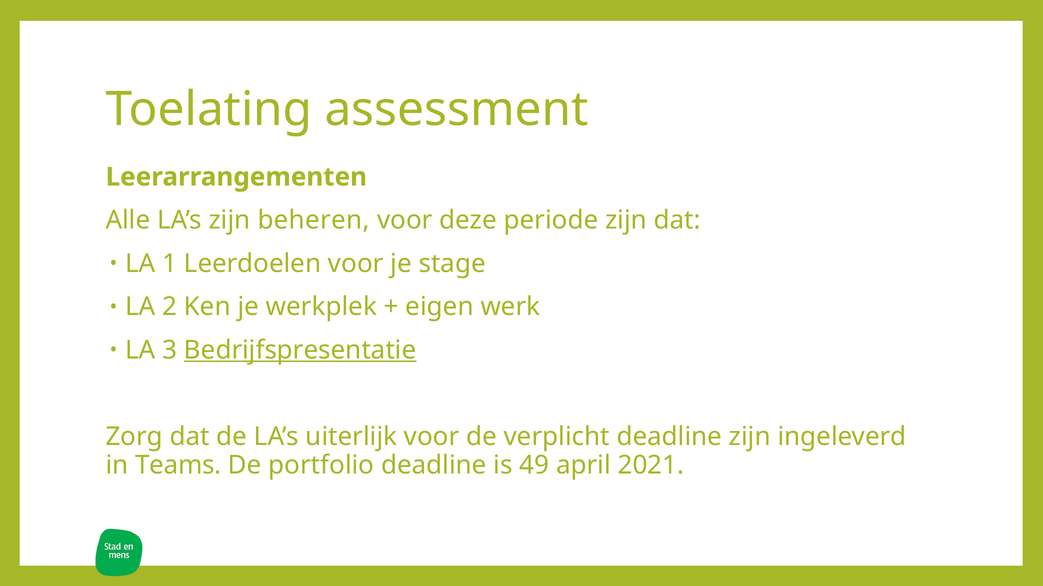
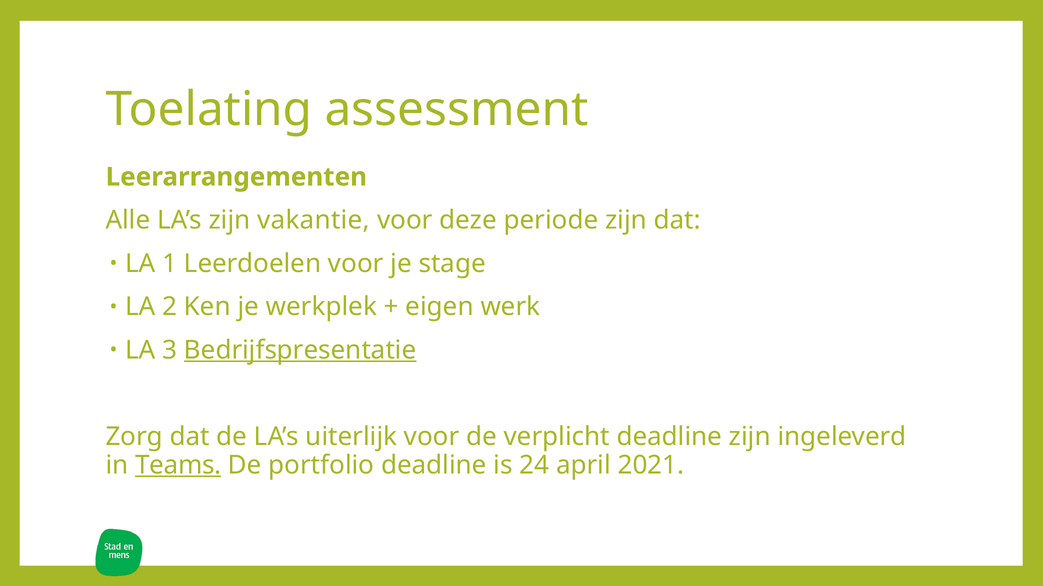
beheren: beheren -> vakantie (314, 221)
Teams underline: none -> present (178, 465)
49: 49 -> 24 (534, 465)
